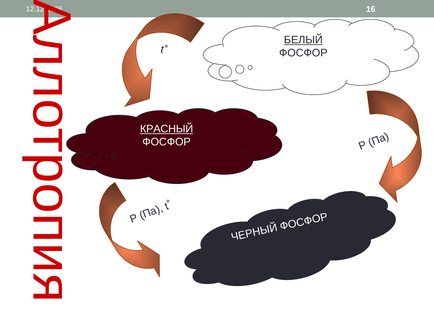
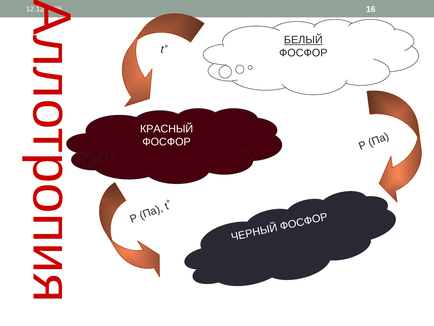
КРАСНЫЙ underline: present -> none (167, 129)
